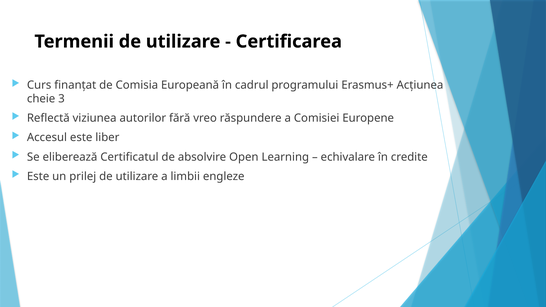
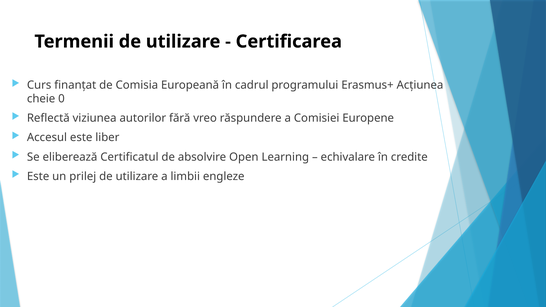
3: 3 -> 0 (61, 99)
